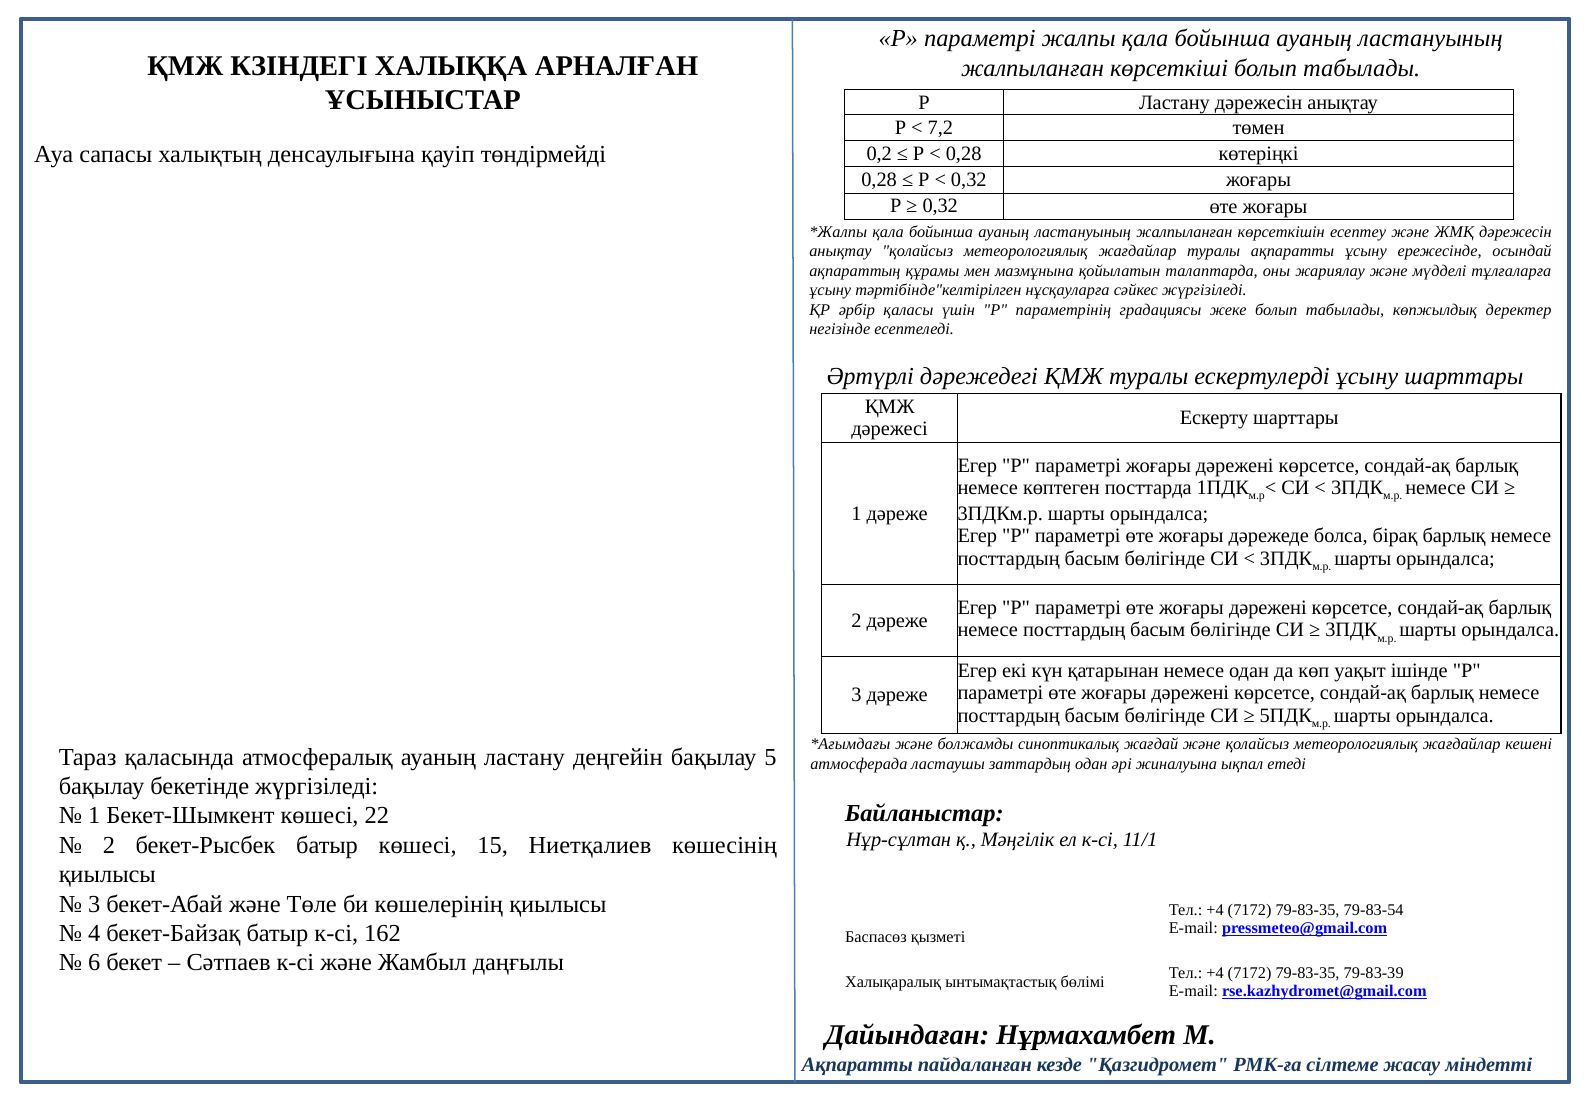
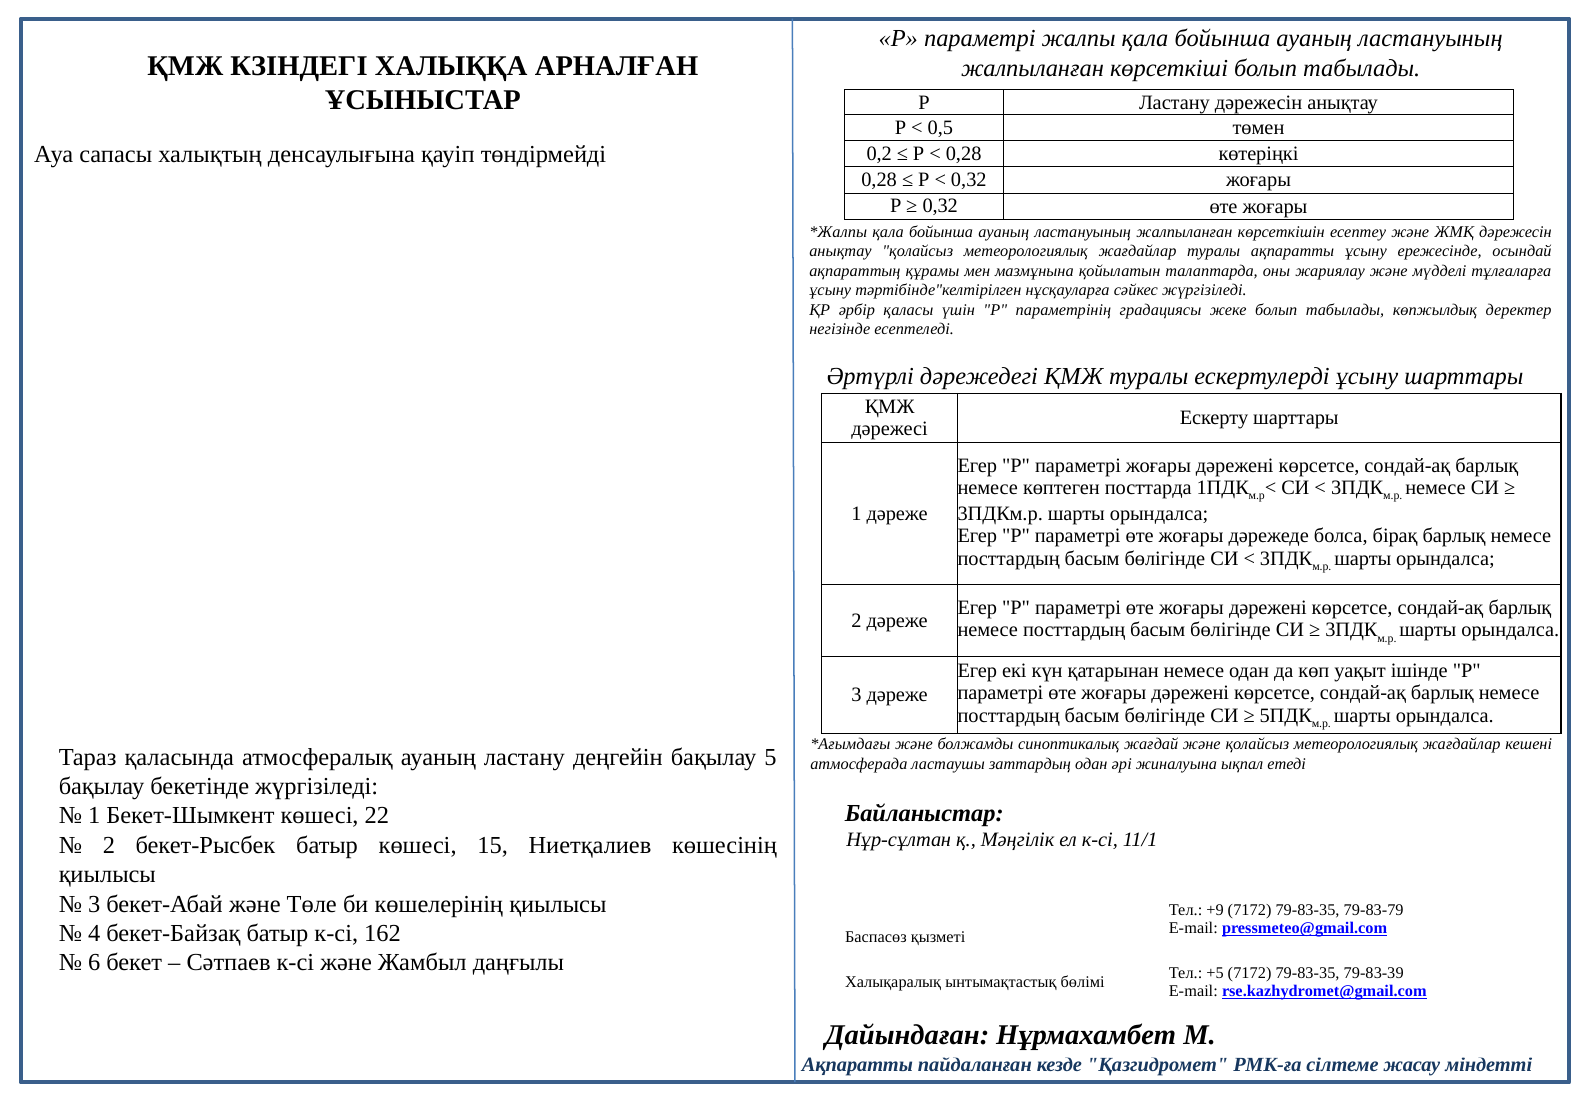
7,2: 7,2 -> 0,5 (940, 127)
+4: +4 -> +9 (1215, 909)
79-83-54: 79-83-54 -> 79-83-79 (1374, 909)
+4: +4 -> +5 (1215, 973)
